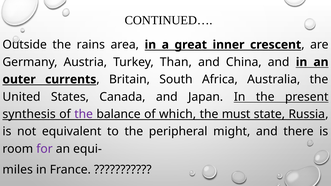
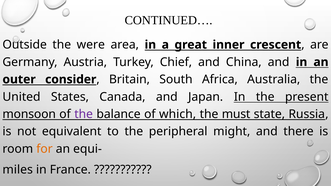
rains: rains -> were (91, 45)
Than: Than -> Chief (176, 62)
currents: currents -> consider (71, 79)
synthesis: synthesis -> monsoon (29, 114)
for colour: purple -> orange (44, 149)
